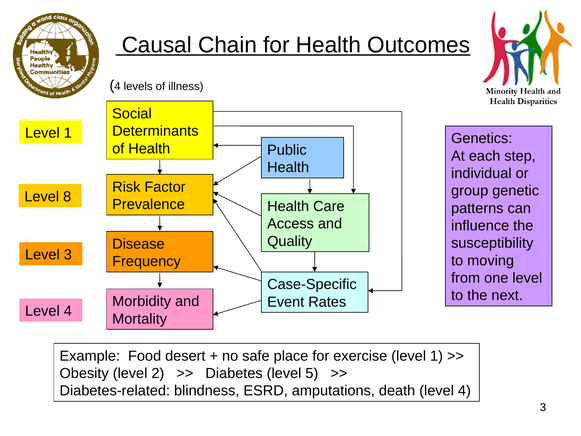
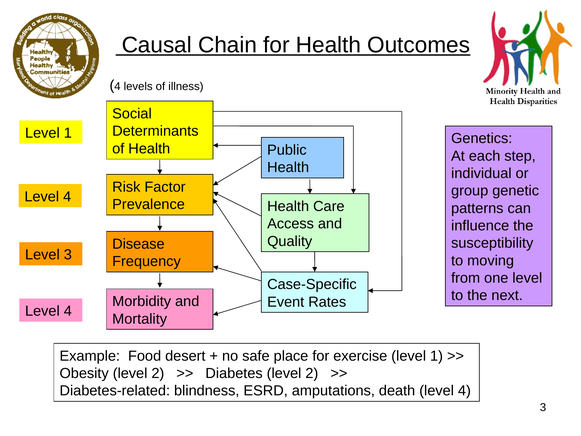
8: 8 -> 4 (67, 197)
Diabetes level 5: 5 -> 2 (312, 373)
